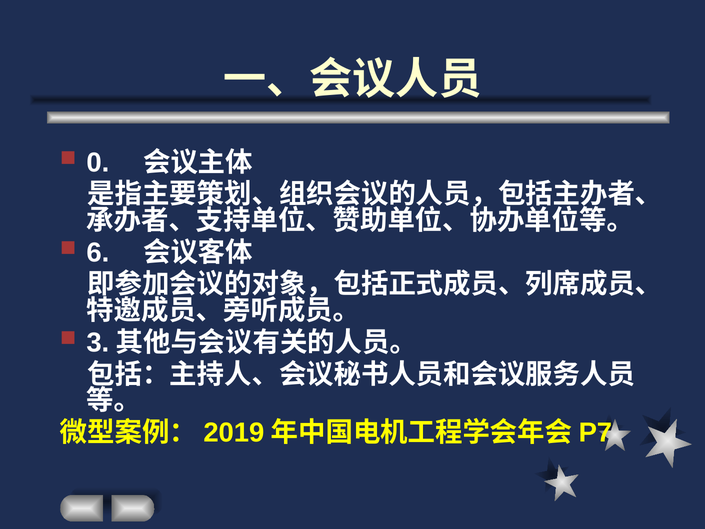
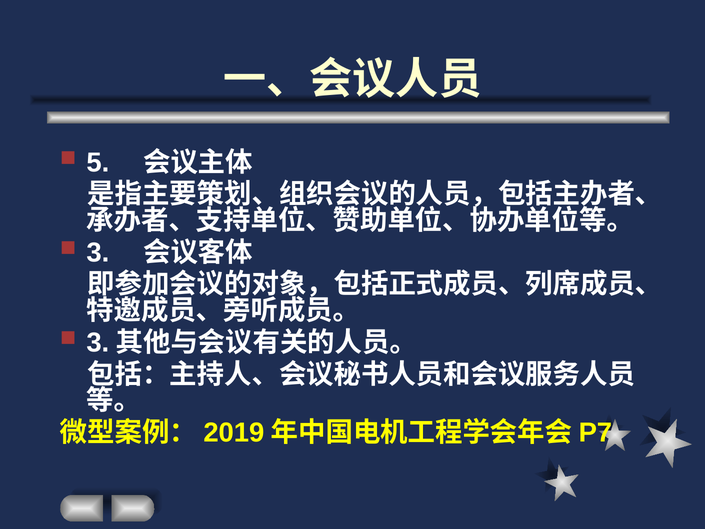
0: 0 -> 5 (98, 162)
6: 6 -> 3 (98, 252)
